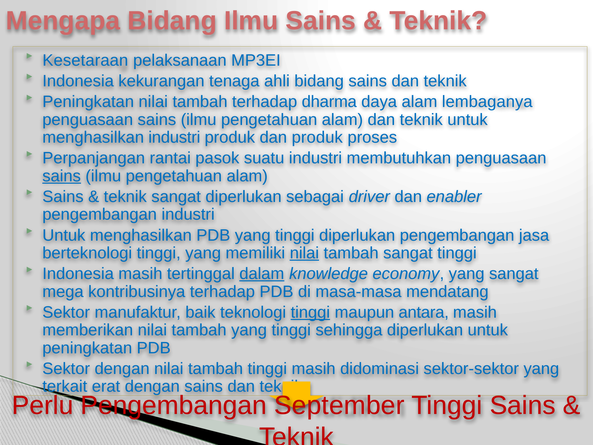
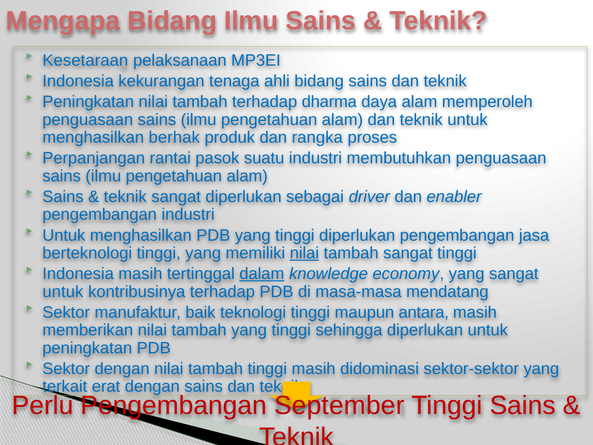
lembaganya: lembaganya -> memperoleh (487, 102)
menghasilkan industri: industri -> berhak (174, 137)
dan produk: produk -> rangka (317, 137)
sains underline: present -> none (62, 176)
mega: mega -> untuk (63, 291)
tinggi underline: present -> none (310, 312)
